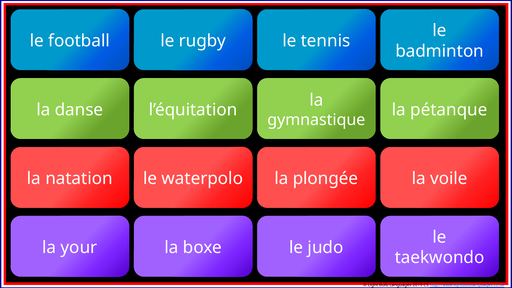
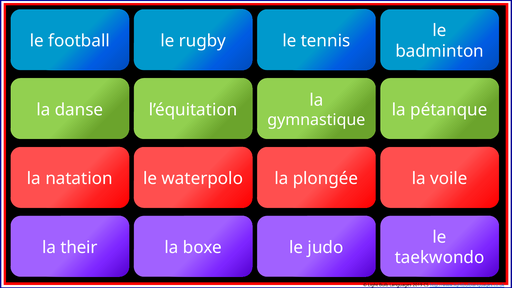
your: your -> their (79, 247)
